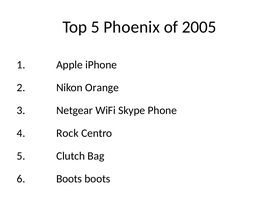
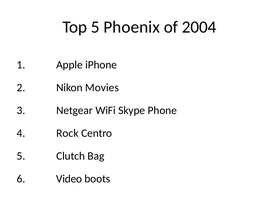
2005: 2005 -> 2004 (199, 27)
Orange: Orange -> Movies (102, 87)
Boots: Boots -> Video (69, 178)
